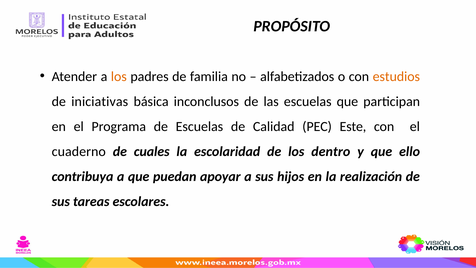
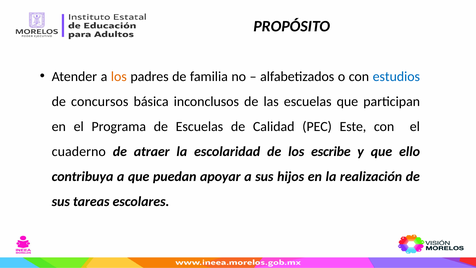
estudios colour: orange -> blue (396, 76)
iniciativas: iniciativas -> concursos (100, 101)
cuales: cuales -> atraer (152, 151)
dentro: dentro -> escribe (331, 151)
